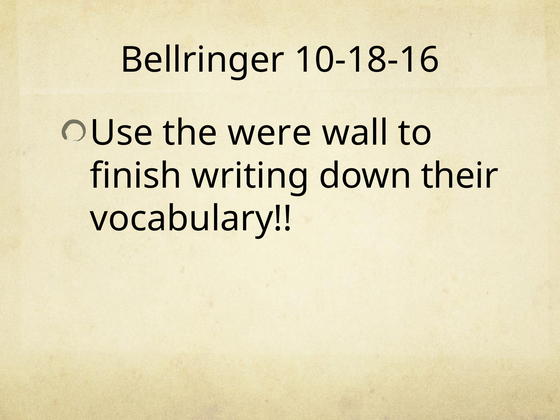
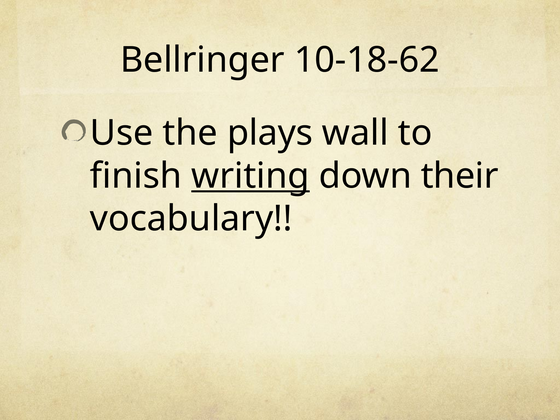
10-18-16: 10-18-16 -> 10-18-62 (367, 60)
were: were -> plays (270, 133)
writing underline: none -> present (250, 176)
